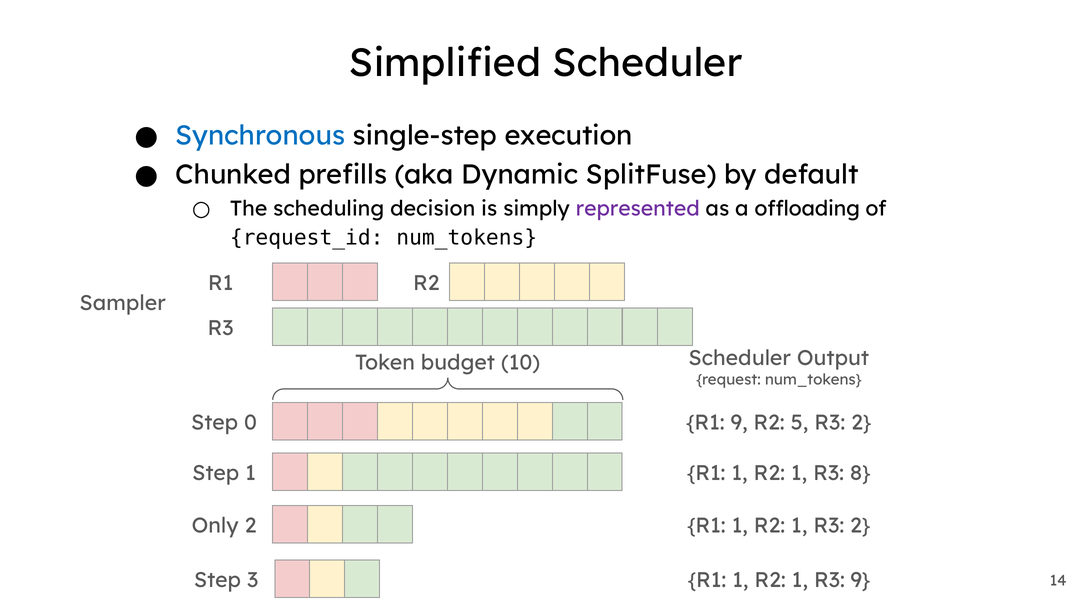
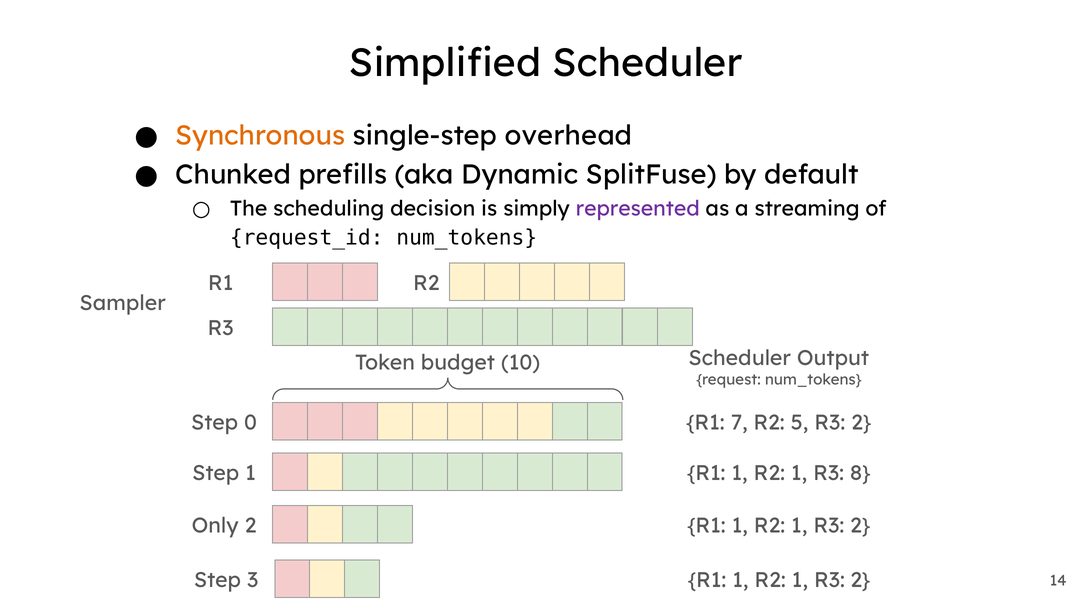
Synchronous colour: blue -> orange (260, 136)
execution: execution -> overhead (568, 136)
offloading: offloading -> streaming (807, 209)
R1 9: 9 -> 7 (739, 423)
9: 9 -> 2 (861, 580)
